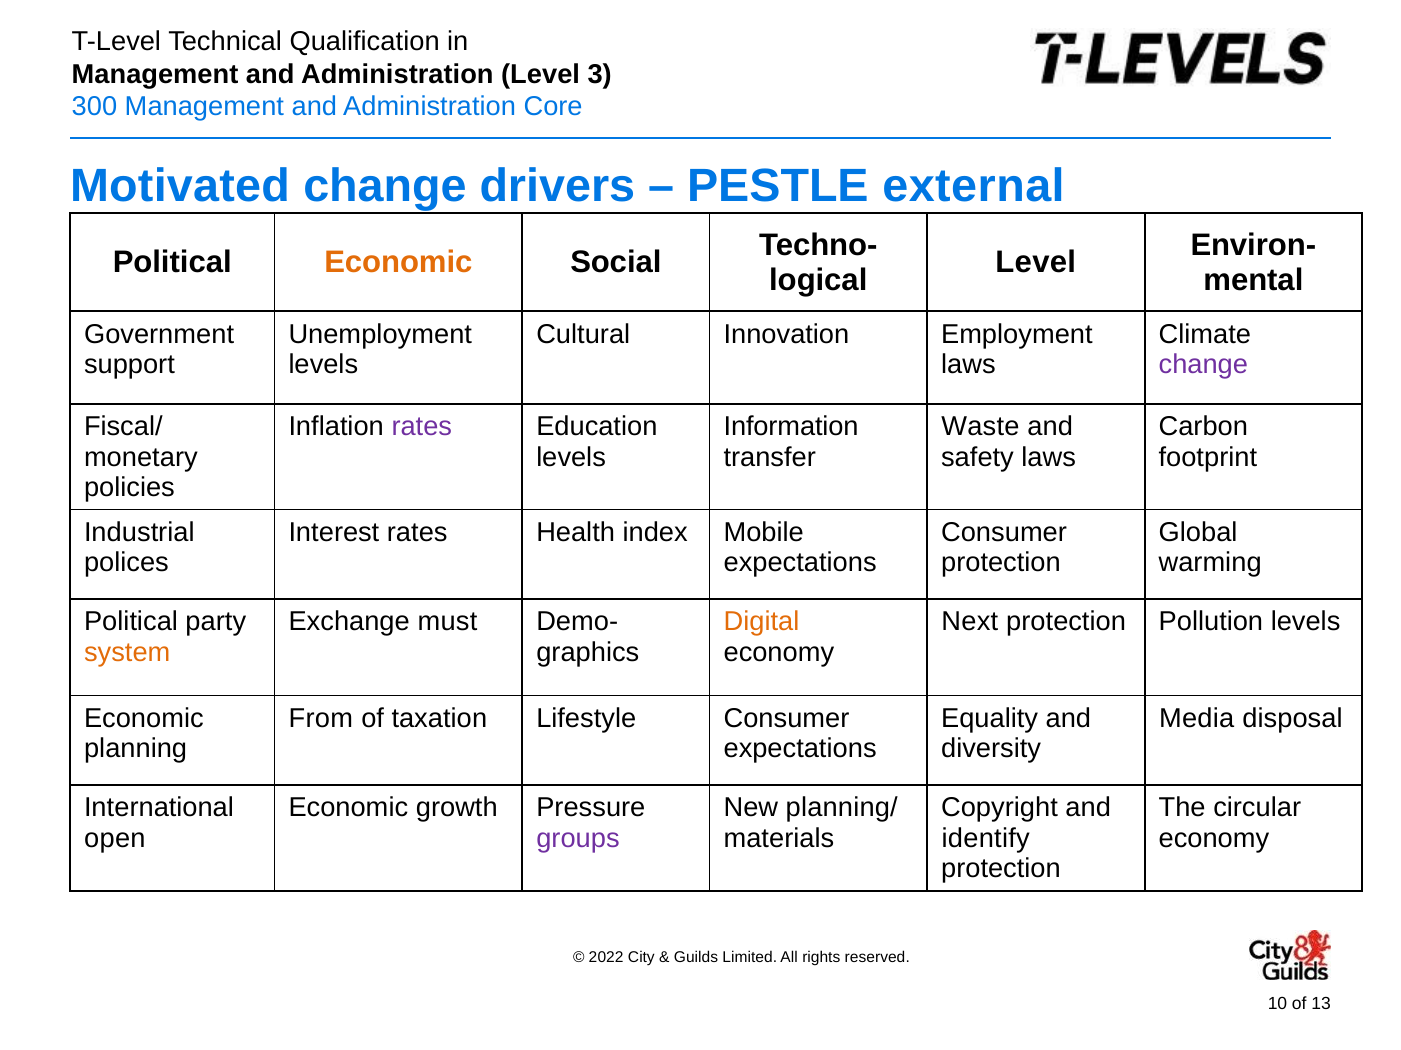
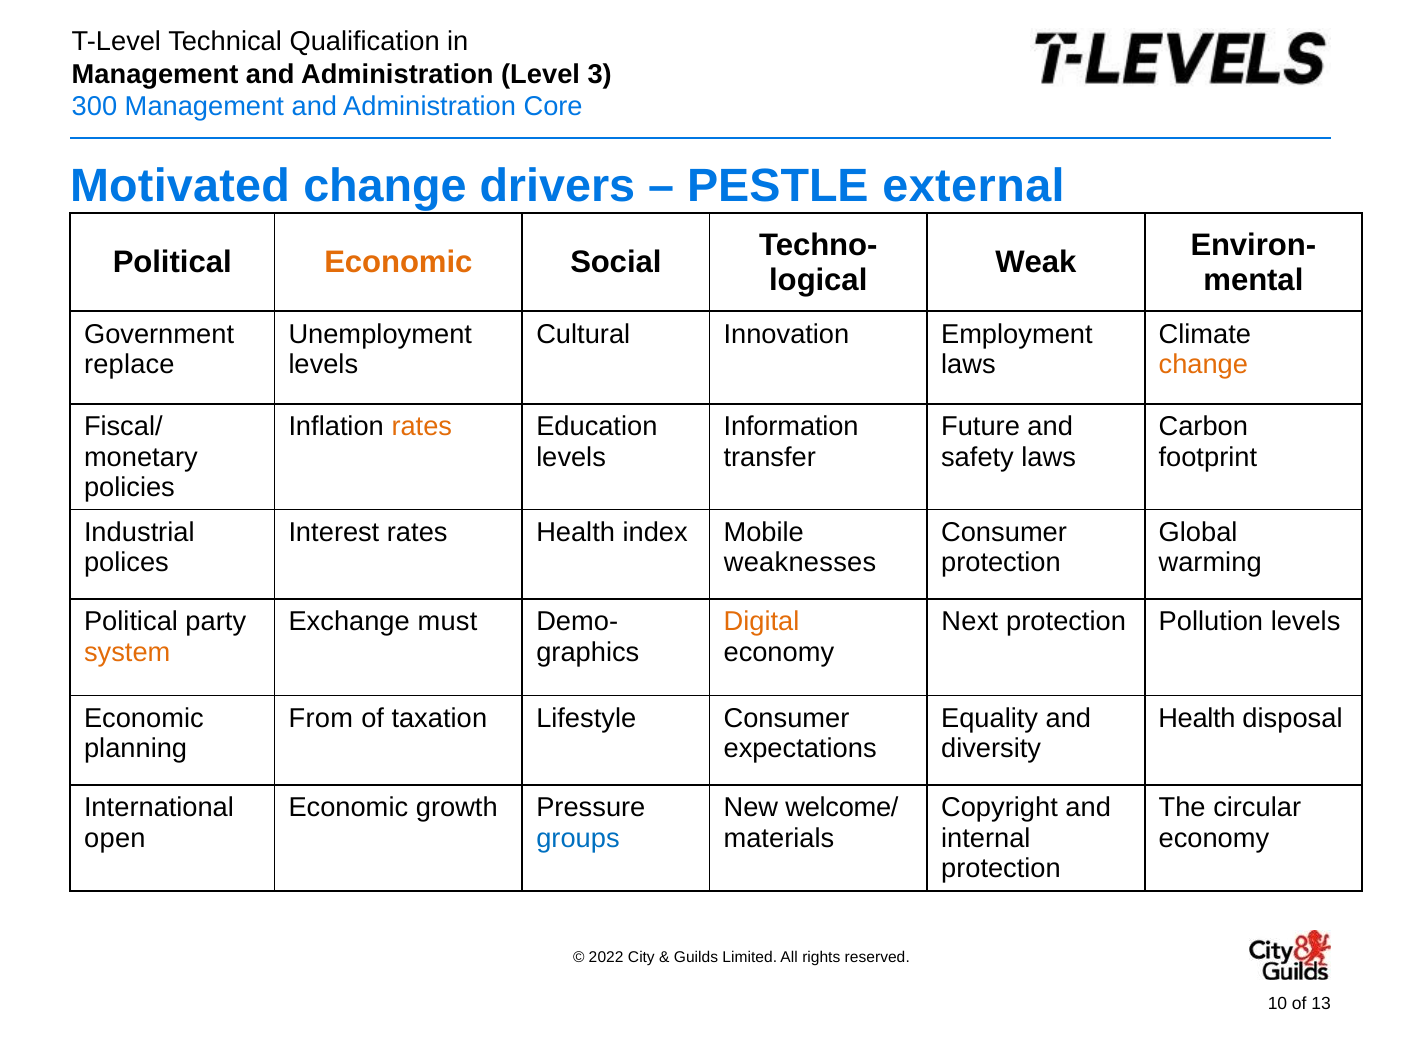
Level: Level -> Weak (1036, 263)
support: support -> replace (129, 365)
change colour: purple -> orange (1203, 365)
rates colour: purple -> orange (422, 427)
Waste: Waste -> Future (981, 427)
expectations: expectations -> weaknesses (800, 563)
Media: Media -> Health (1197, 719)
planning/: planning/ -> welcome/ (842, 808)
groups colour: purple -> blue (578, 839)
identify: identify -> internal (986, 839)
